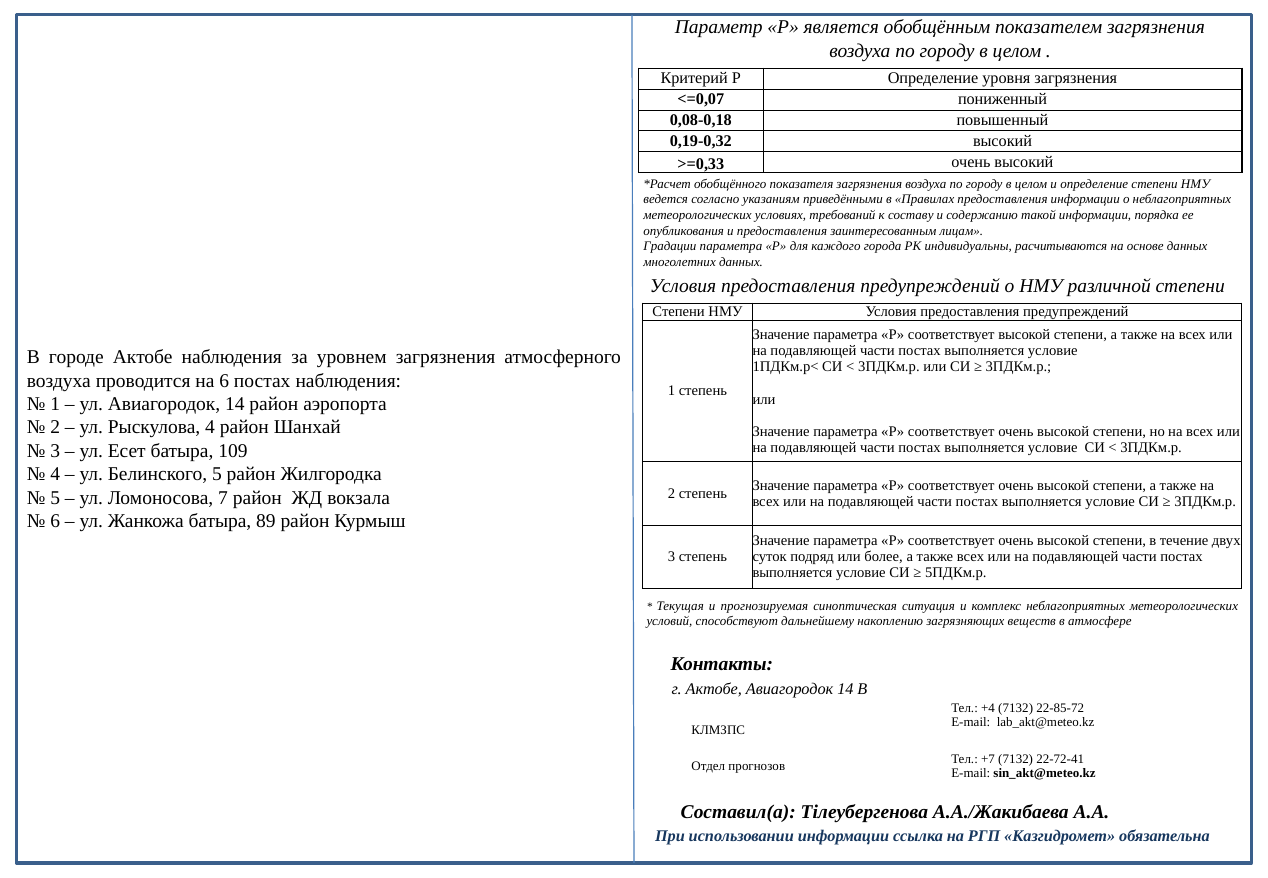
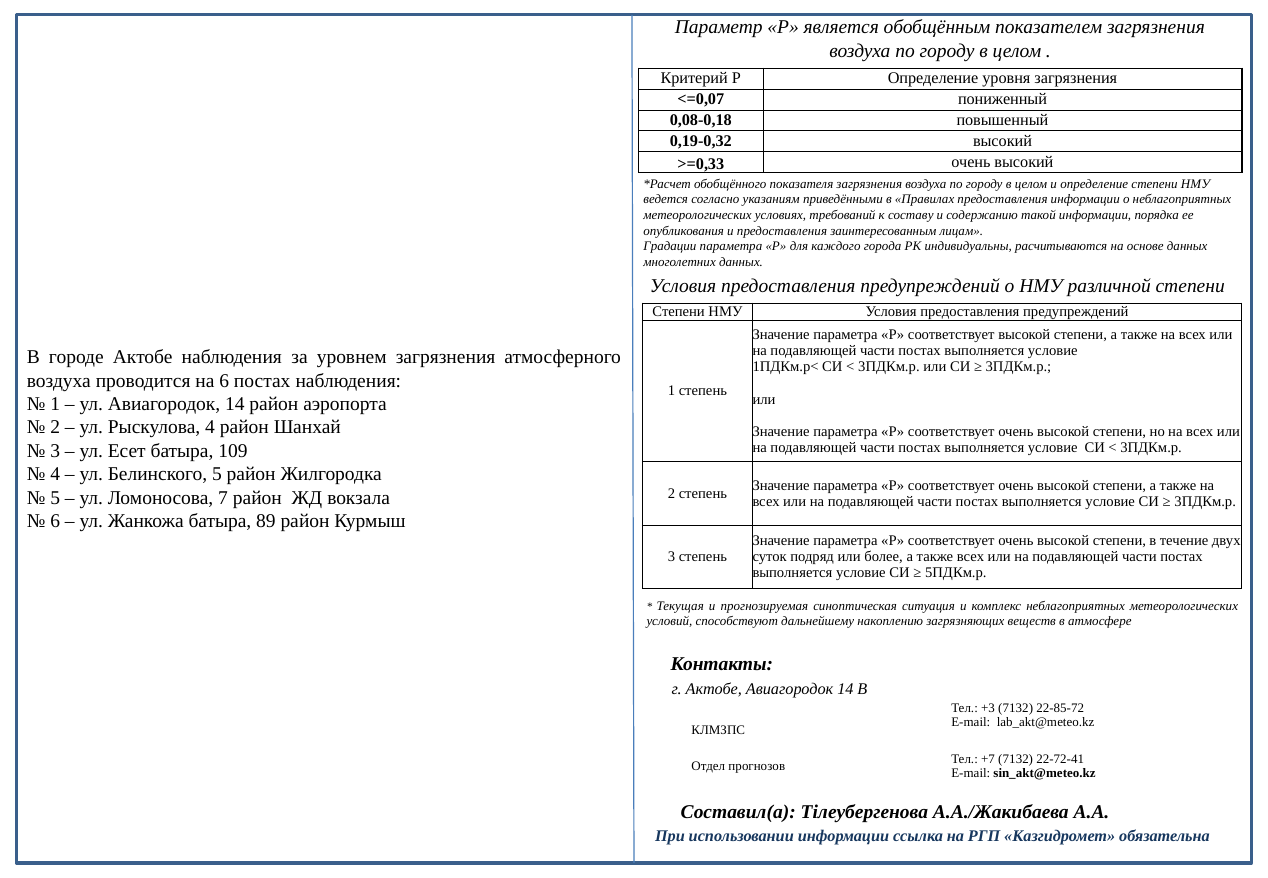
+4: +4 -> +3 (988, 708)
